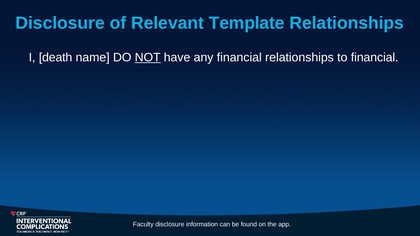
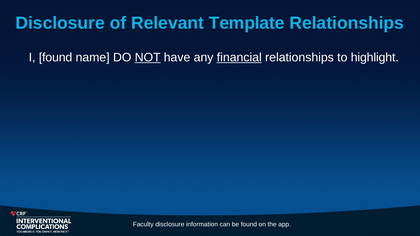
I death: death -> found (56, 58)
financial underline: none -> present (239, 58)
to financial: financial -> highlight (375, 58)
